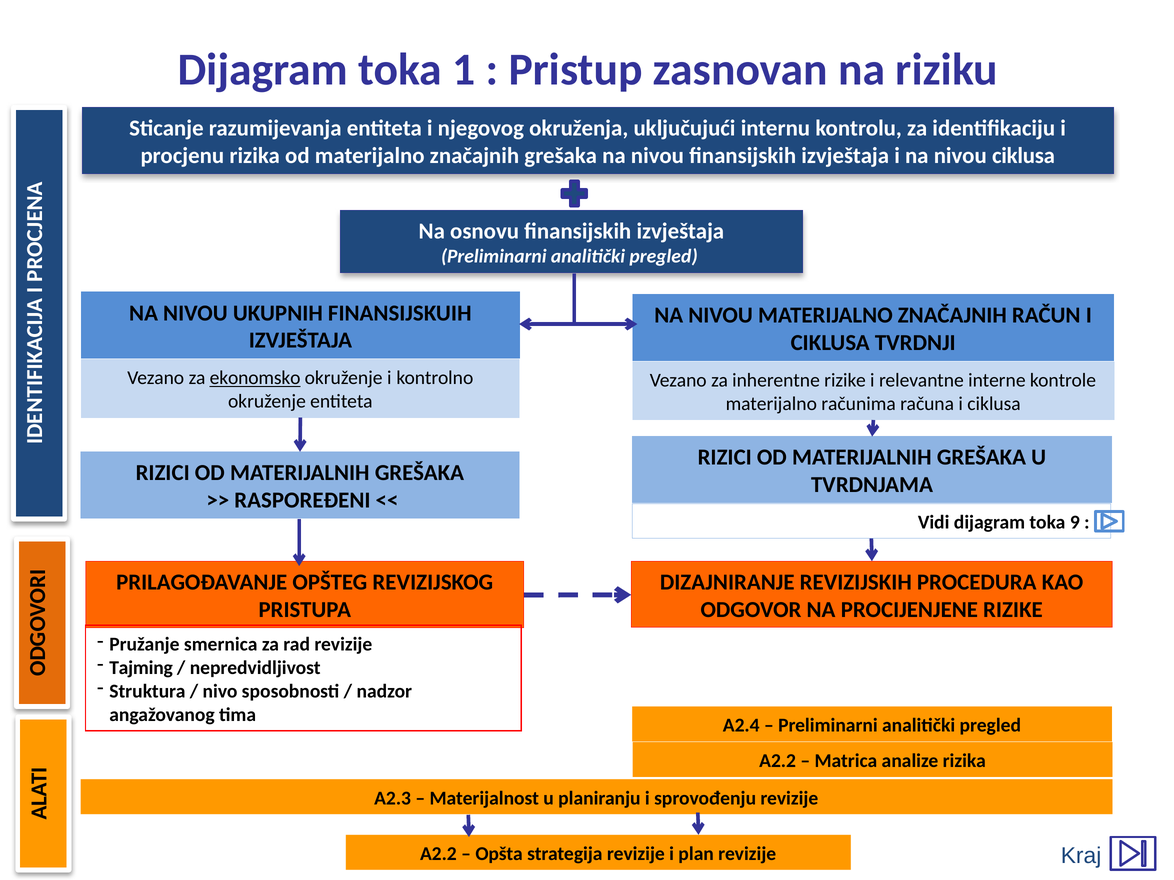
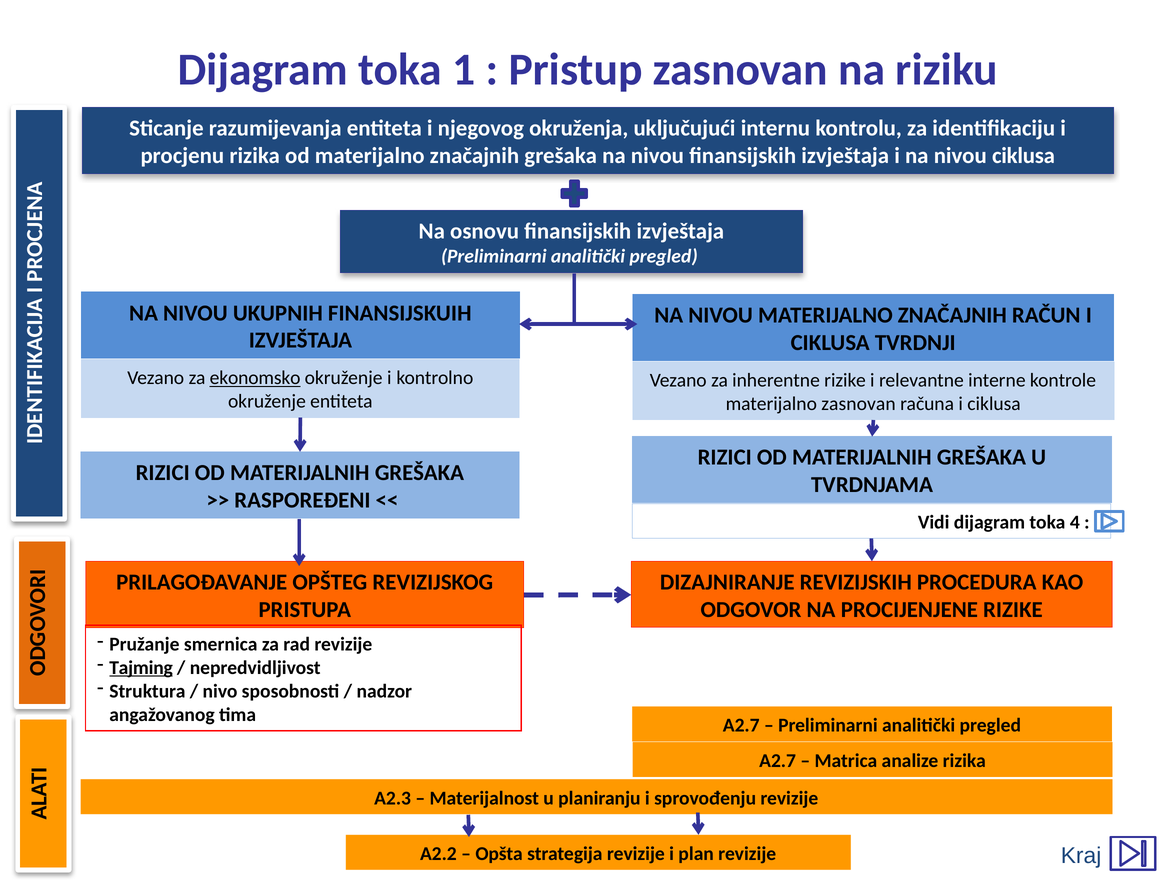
materijalno računima: računima -> zasnovan (858, 404)
9: 9 -> 4 (1075, 523)
Tajming underline: none -> present (141, 668)
A2.4: A2.4 -> A2.7 (741, 726)
A2.2: A2.2 -> A2.7 (778, 761)
